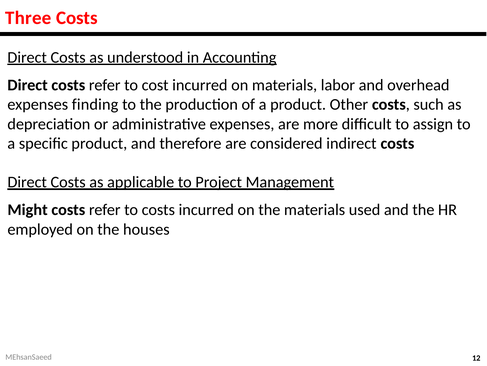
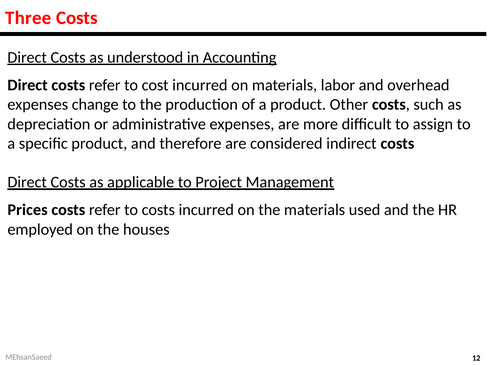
finding: finding -> change (95, 104)
Might: Might -> Prices (28, 209)
